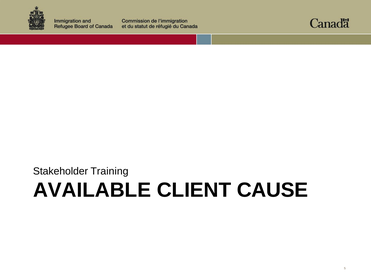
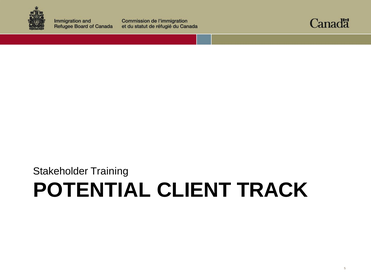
AVAILABLE: AVAILABLE -> POTENTIAL (92, 190)
CAUSE: CAUSE -> TRACK (272, 190)
